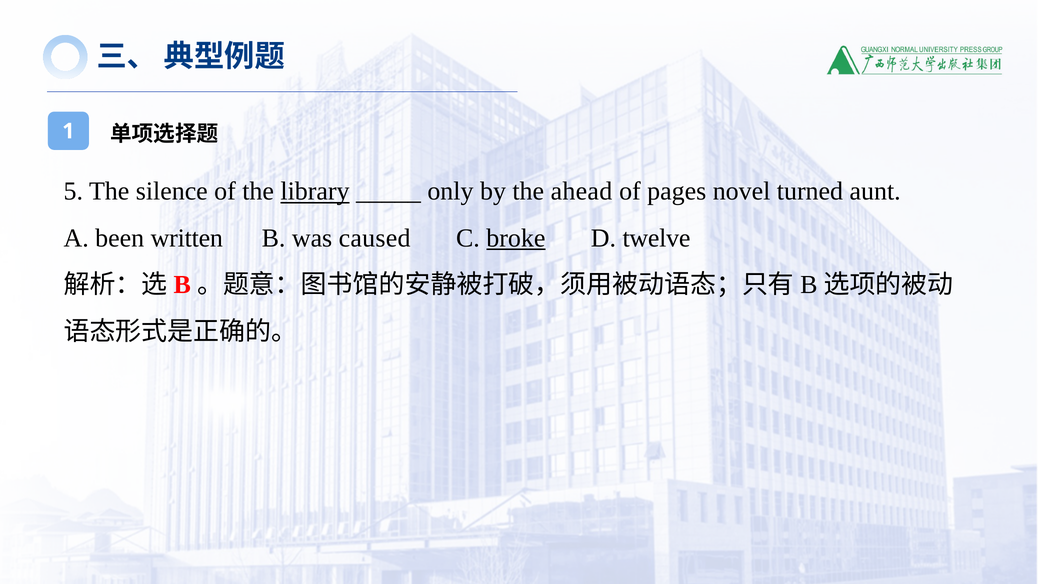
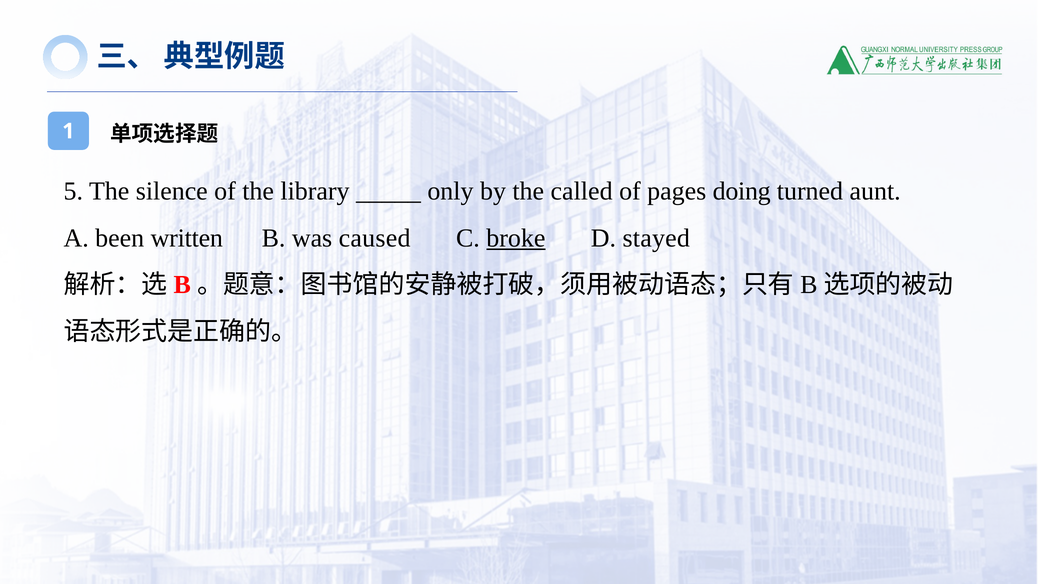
library underline: present -> none (315, 191)
ahead: ahead -> called (582, 191)
novel: novel -> doing (742, 191)
twelve: twelve -> stayed (656, 238)
